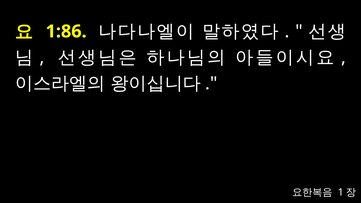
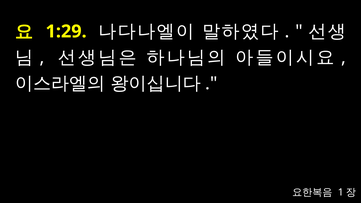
1:86: 1:86 -> 1:29 (66, 31)
